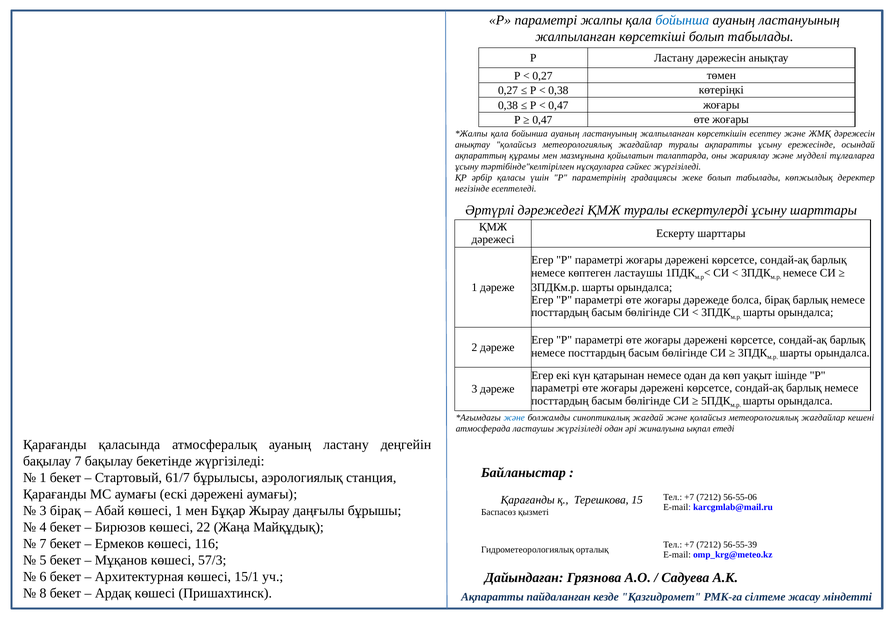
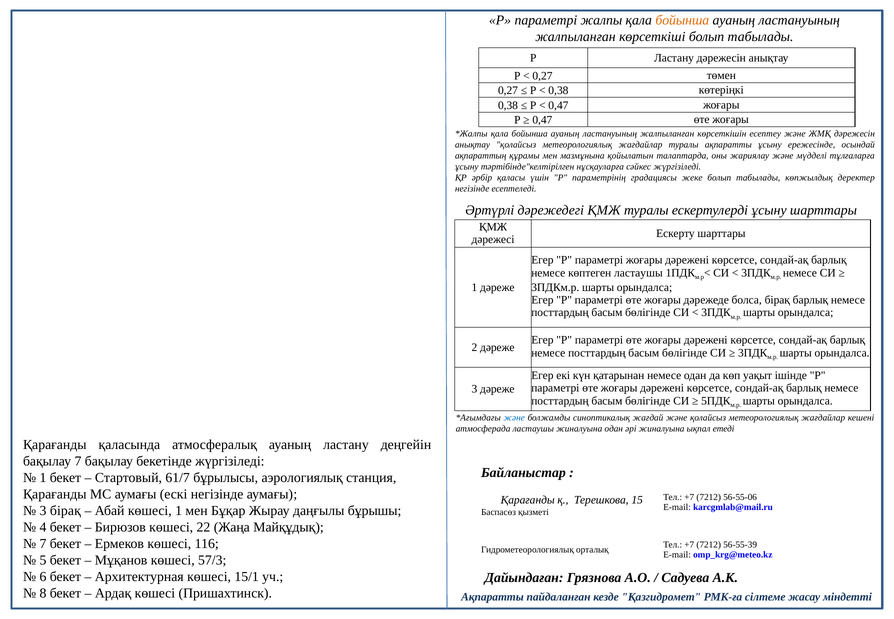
бойынша colour: blue -> orange (682, 20)
ластаушы жүргізіледі: жүргізіледі -> жиналуына (579, 429)
ескі дәрежені: дәрежені -> негізінде (217, 494)
